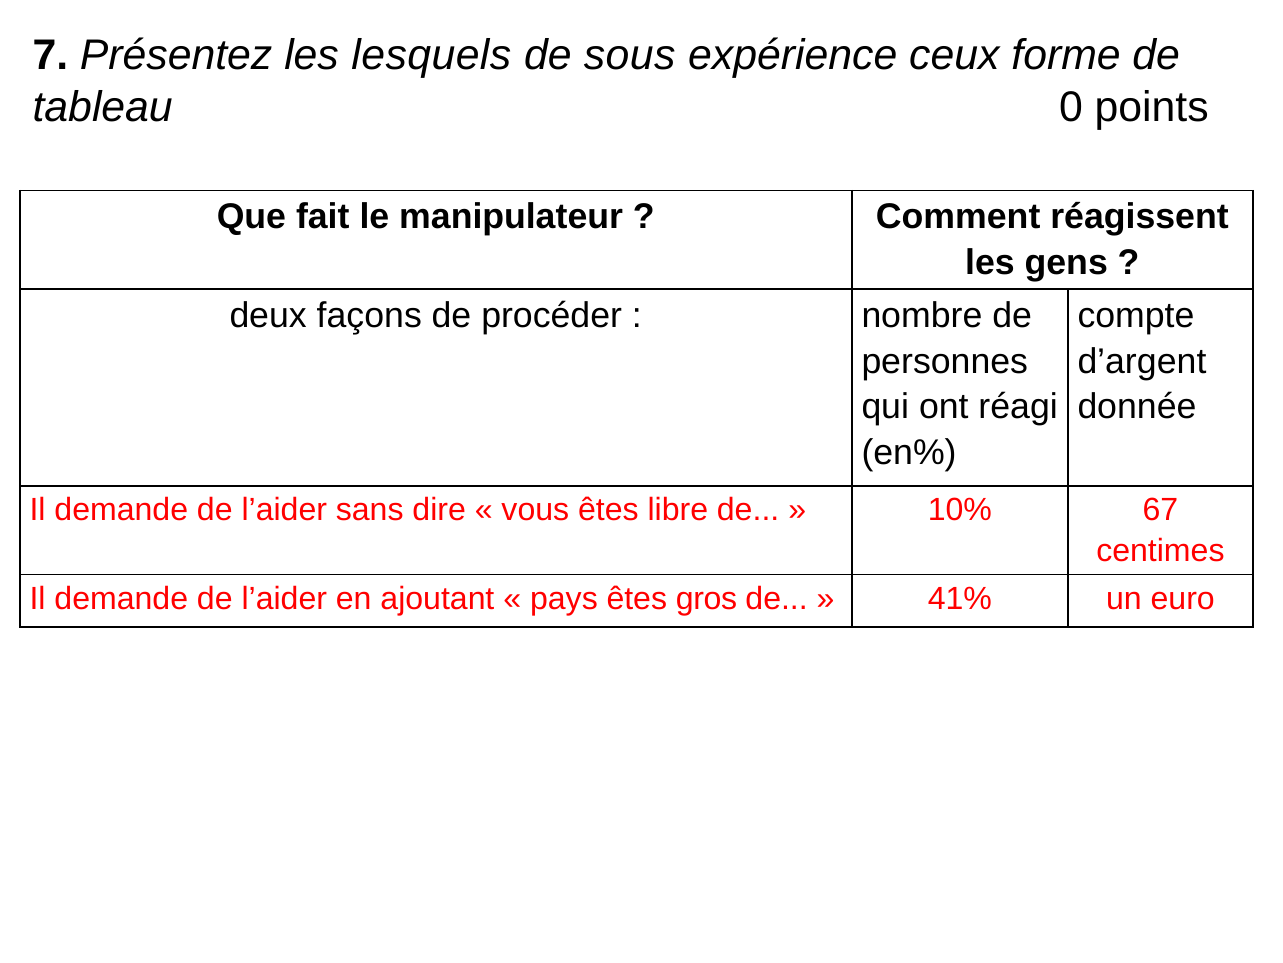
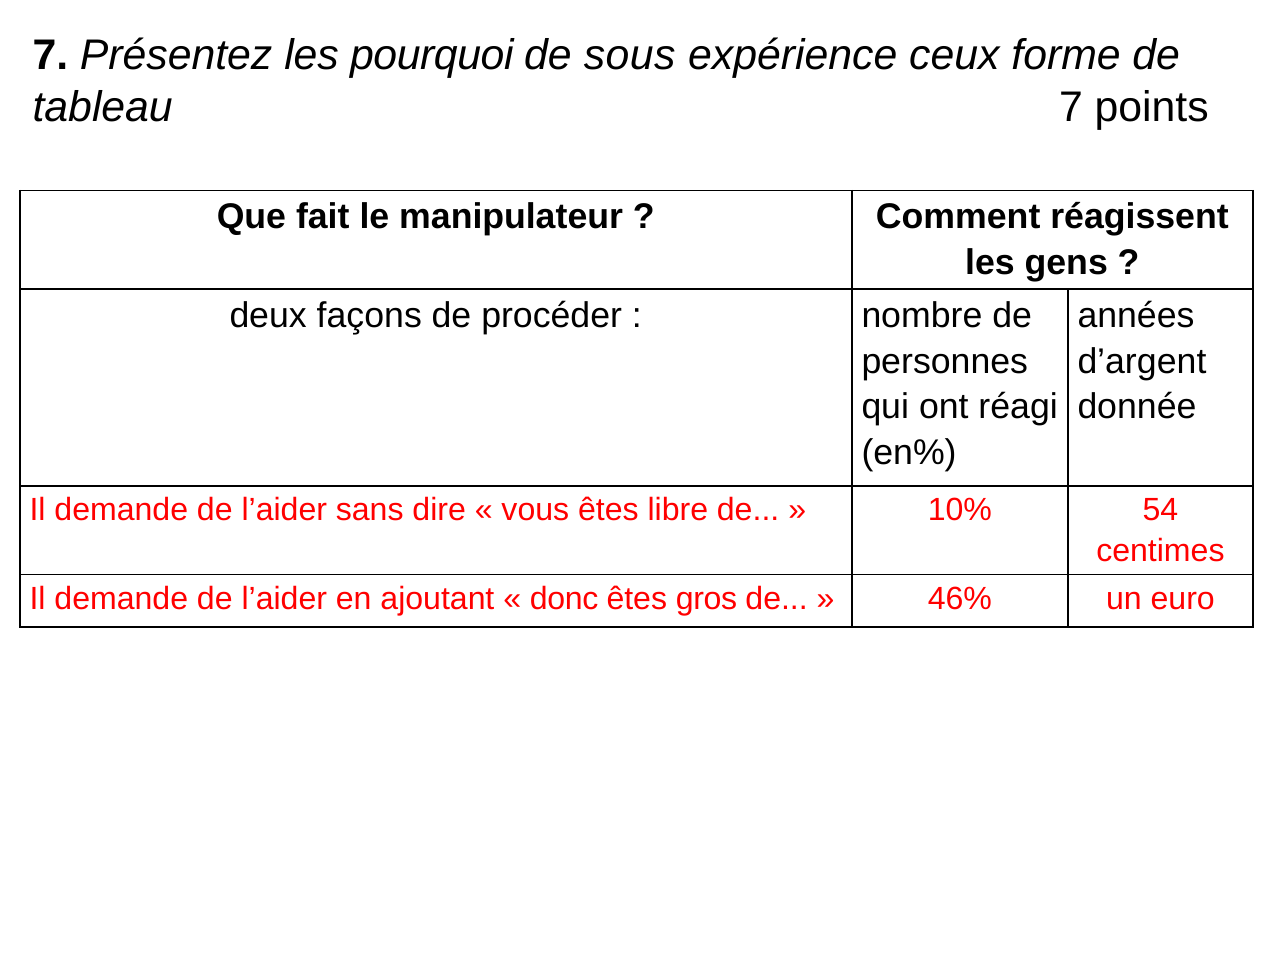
lesquels: lesquels -> pourquoi (432, 56)
tableau 0: 0 -> 7 (1071, 107)
compte: compte -> années (1136, 315)
67: 67 -> 54 (1160, 510)
pays: pays -> donc (564, 598)
41%: 41% -> 46% (960, 598)
